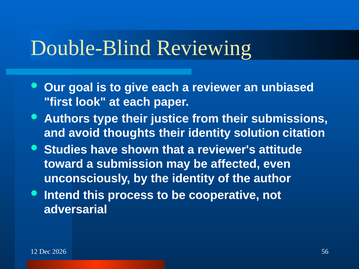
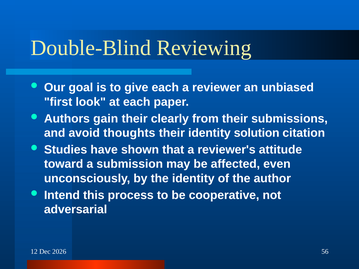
type: type -> gain (106, 119)
justice: justice -> clearly (170, 119)
